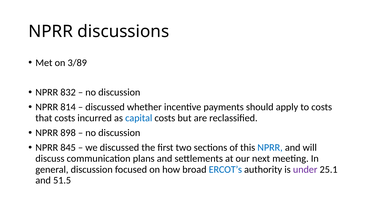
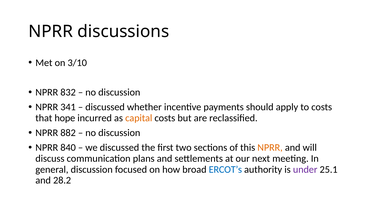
3/89: 3/89 -> 3/10 (77, 63)
814: 814 -> 341 (68, 107)
that costs: costs -> hope (65, 118)
capital colour: blue -> orange (139, 118)
898: 898 -> 882 (68, 133)
845: 845 -> 840 (68, 147)
NPRR colour: blue -> orange (270, 147)
51.5: 51.5 -> 28.2 (62, 180)
